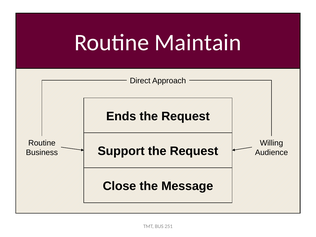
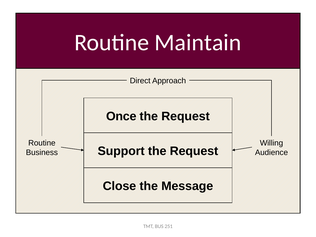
Ends: Ends -> Once (121, 116)
